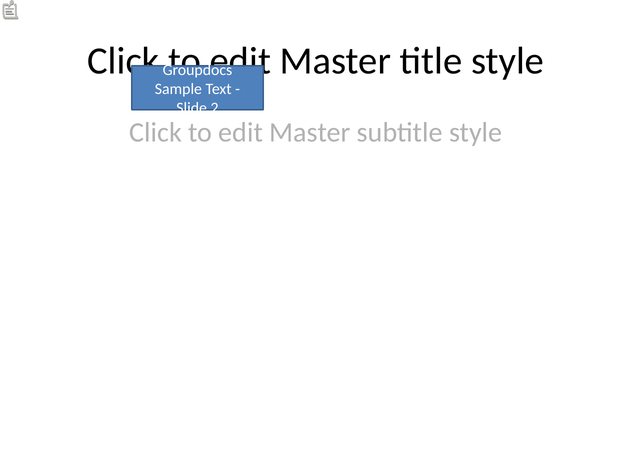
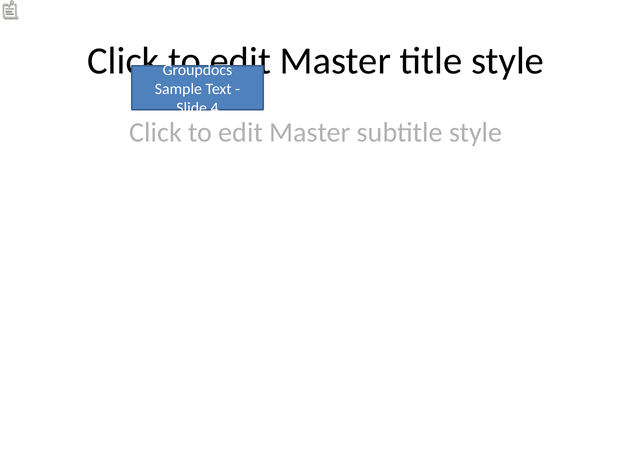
2: 2 -> 4 (215, 108)
